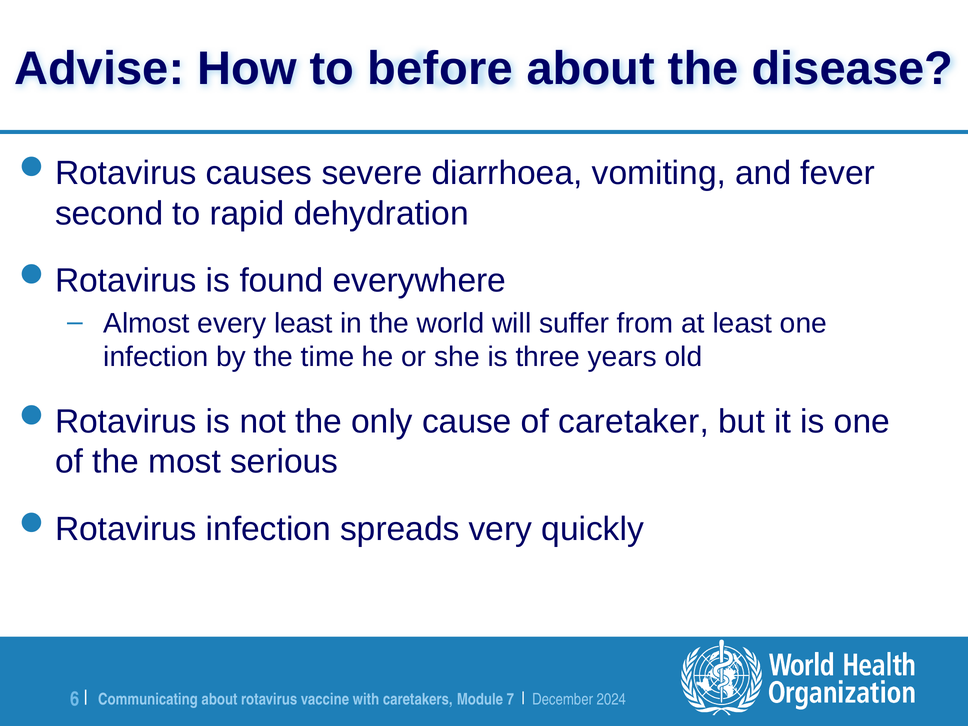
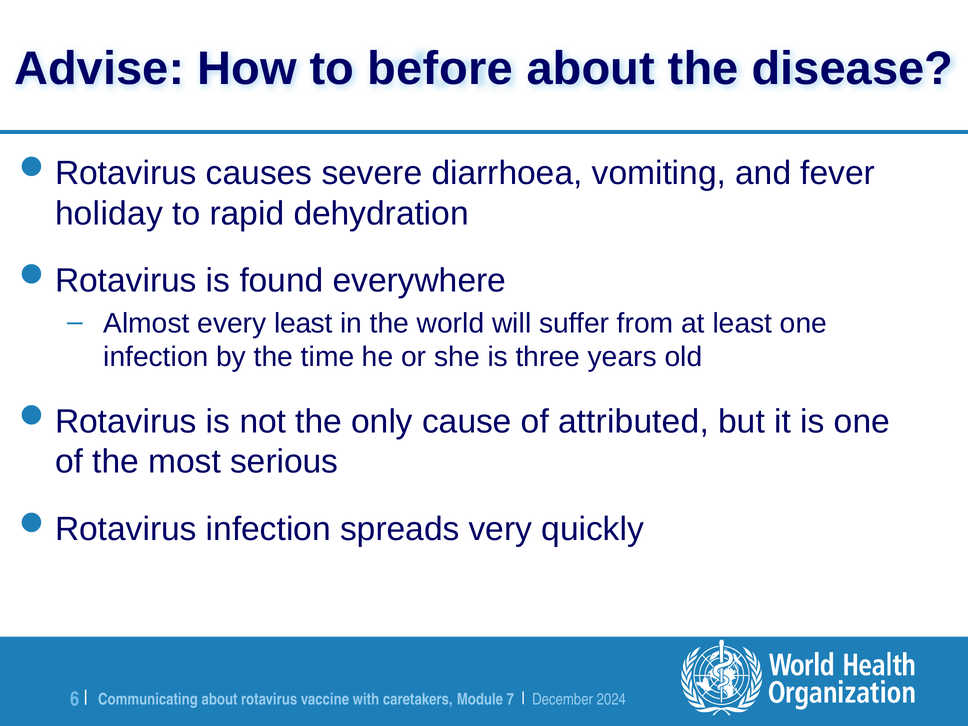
second: second -> holiday (109, 214)
caretaker: caretaker -> attributed (634, 421)
